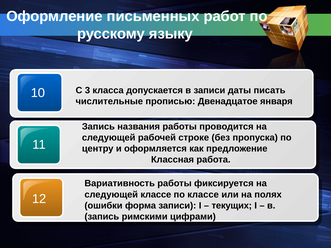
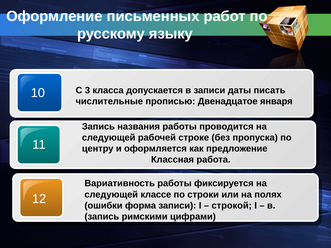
по классе: классе -> строки (203, 195)
текущих: текущих -> строкой (232, 206)
